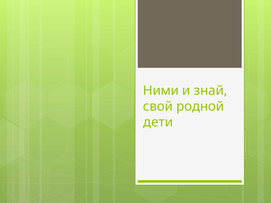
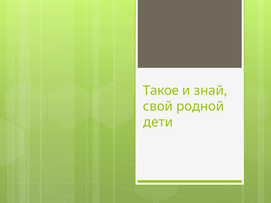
Ними: Ними -> Такое (161, 91)
